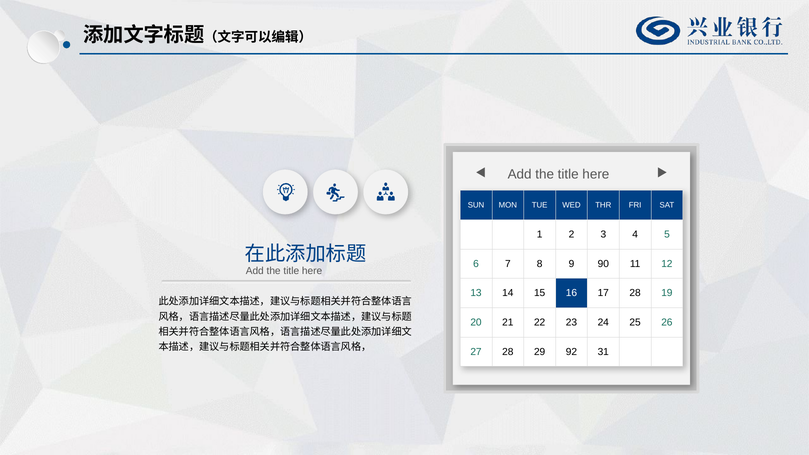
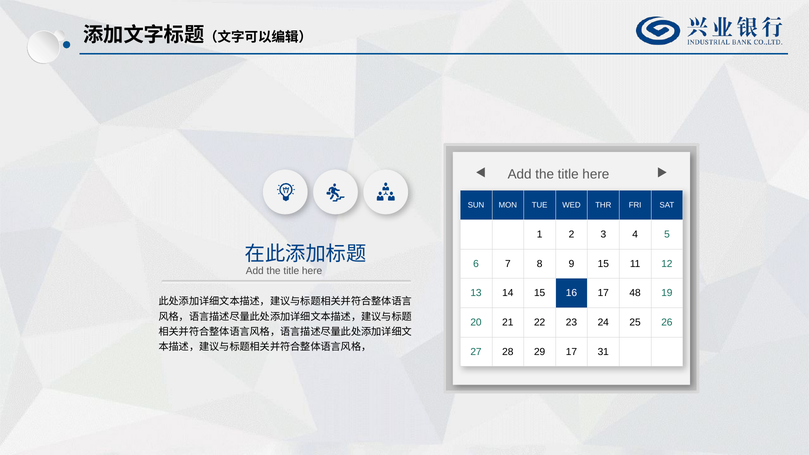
9 90: 90 -> 15 (603, 264)
17 28: 28 -> 48 (635, 293)
29 92: 92 -> 17 (571, 352)
